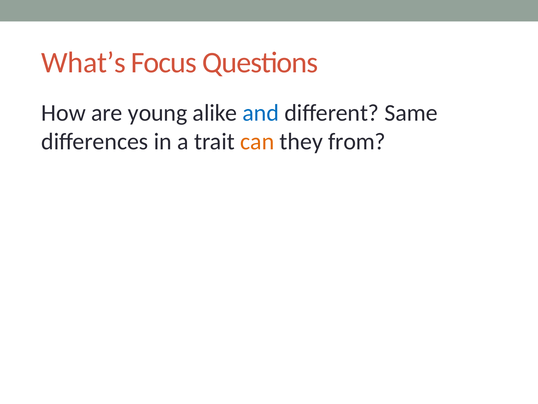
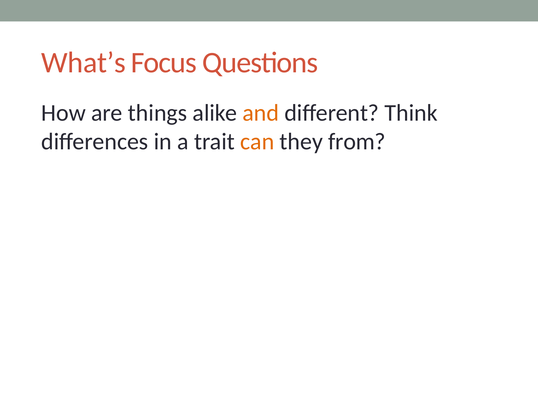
young: young -> things (158, 113)
and colour: blue -> orange (261, 113)
Same: Same -> Think (411, 113)
